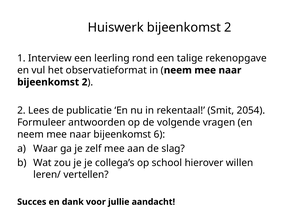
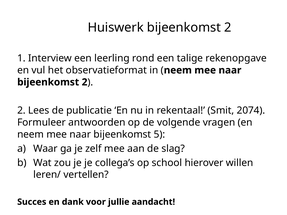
2054: 2054 -> 2074 (251, 111)
6: 6 -> 5 (159, 135)
